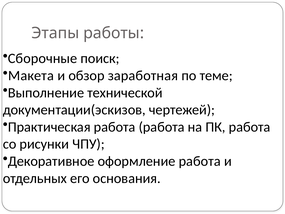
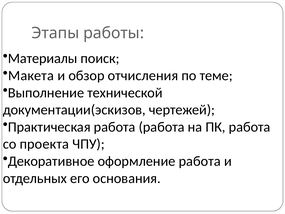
Сборочные: Сборочные -> Материалы (43, 58)
заработная: заработная -> отчисления (143, 76)
рисунки: рисунки -> проекта (44, 144)
